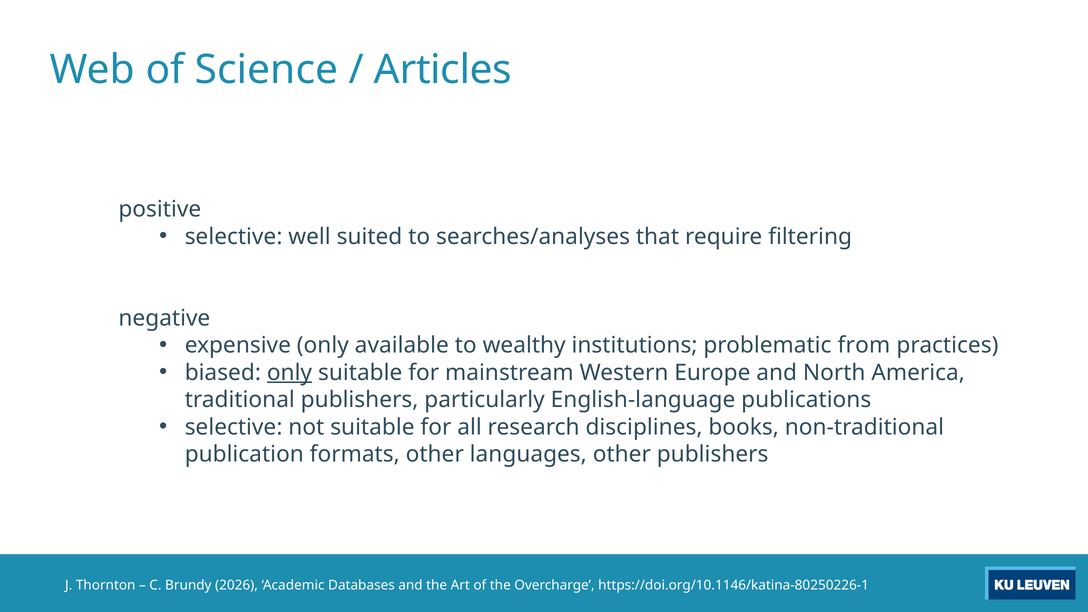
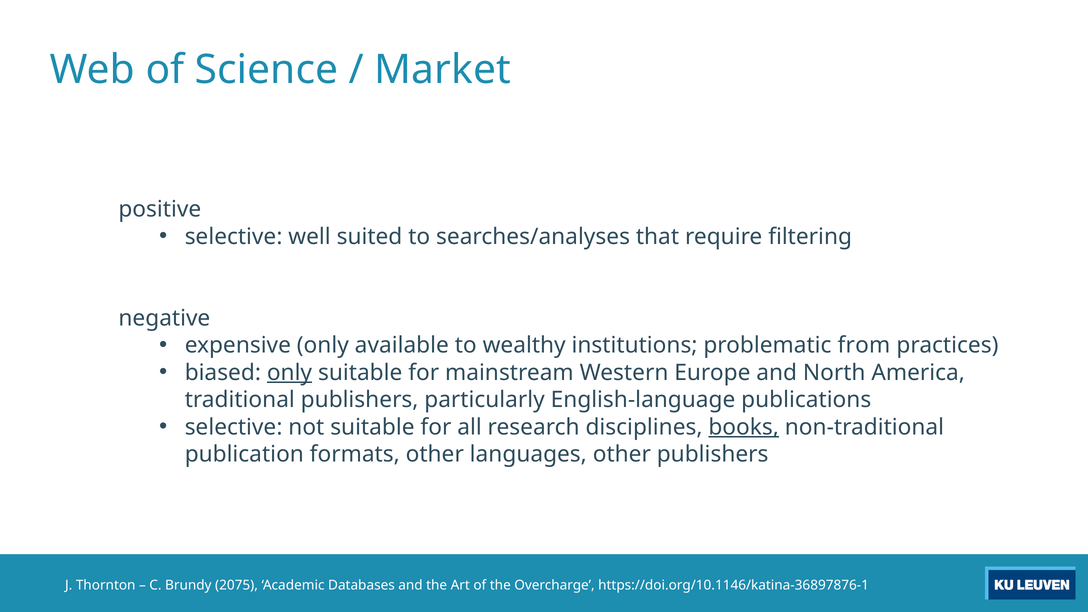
Articles: Articles -> Market (443, 70)
books underline: none -> present (744, 427)
2026: 2026 -> 2075 (237, 585)
https://doi.org/10.1146/katina-80250226-1: https://doi.org/10.1146/katina-80250226-1 -> https://doi.org/10.1146/katina-36897876-1 (734, 585)
